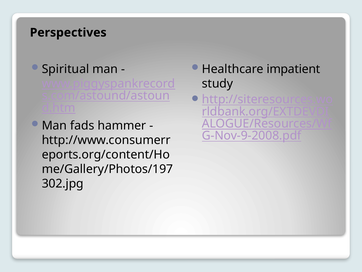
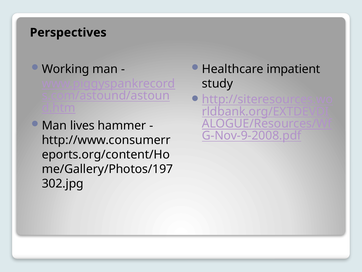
Spiritual: Spiritual -> Working (66, 69)
fads: fads -> lives (82, 125)
